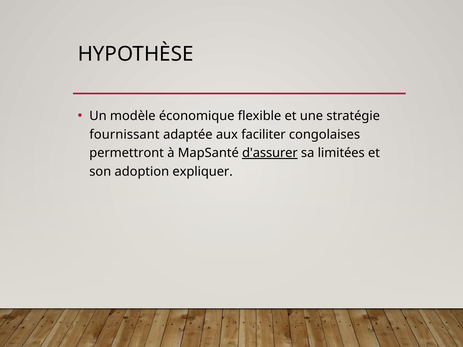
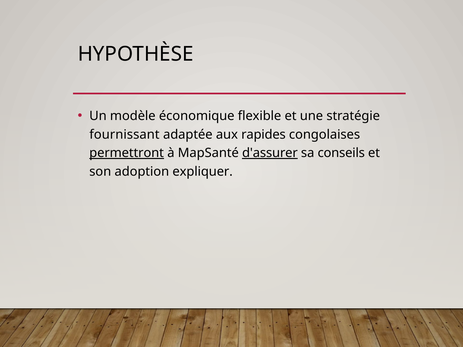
faciliter: faciliter -> rapides (264, 135)
permettront underline: none -> present (127, 153)
limitées: limitées -> conseils (341, 153)
